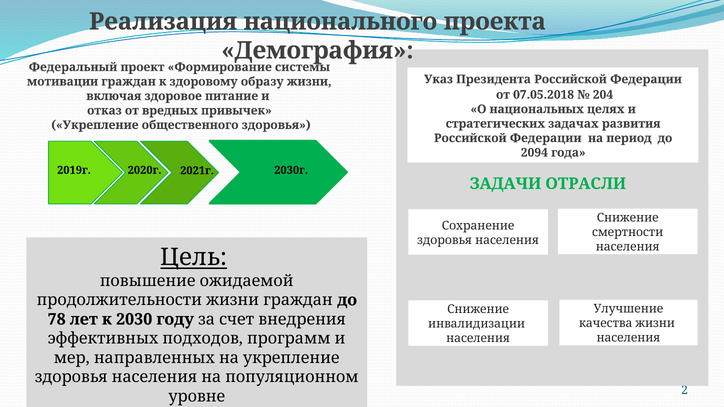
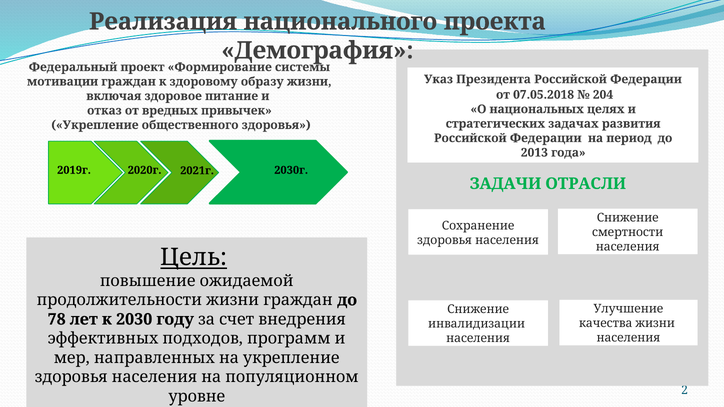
2094: 2094 -> 2013 (534, 153)
